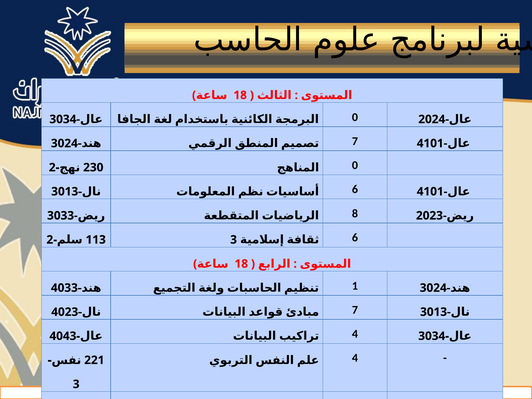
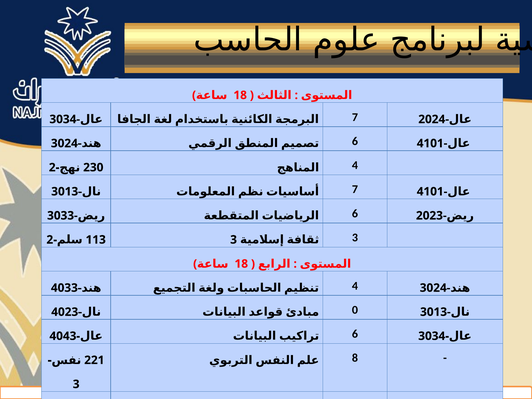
0: 0 -> 7 (355, 117)
7: 7 -> 6 (355, 141)
0: 0 -> 4 (355, 165)
6: 6 -> 7 (355, 189)
8: 8 -> 6 (355, 214)
6: 6 -> 3 (355, 238)
1: 1 -> 4 (355, 286)
7: 7 -> 0 (355, 310)
4: 4 -> 6 (355, 334)
4: 4 -> 8 (355, 358)
